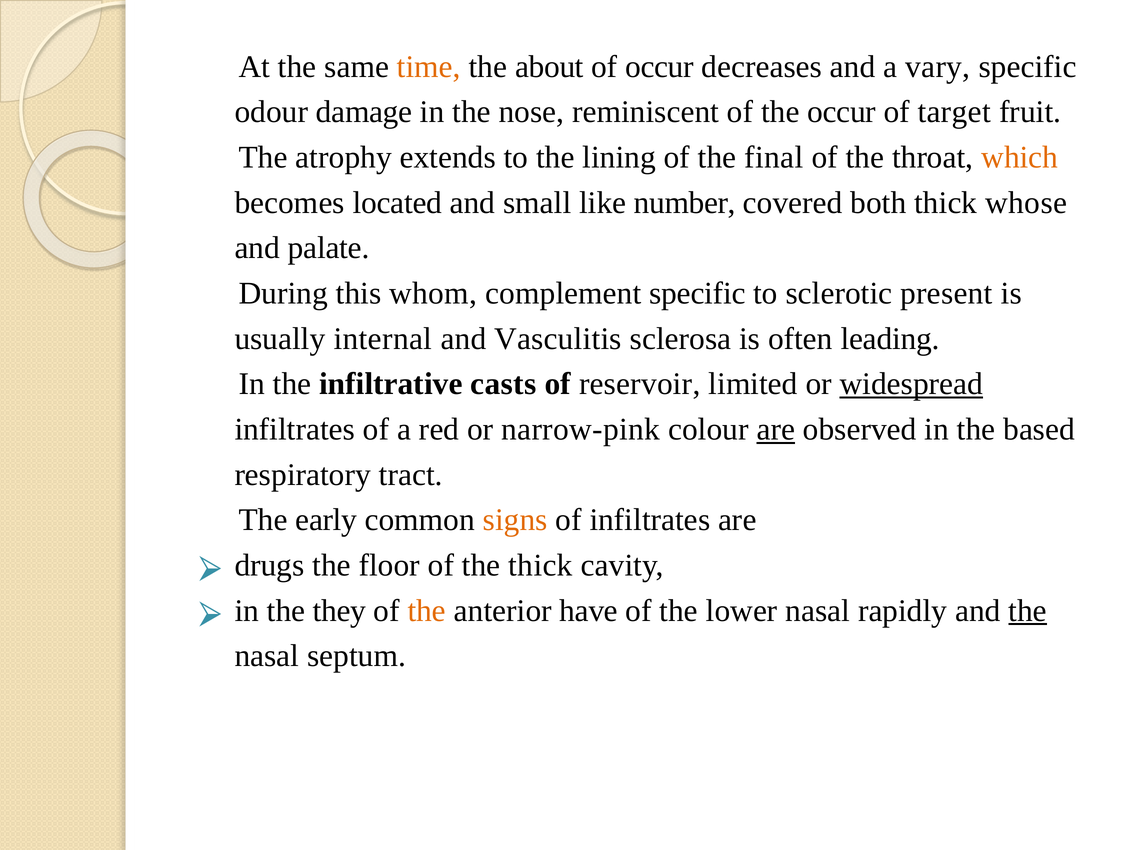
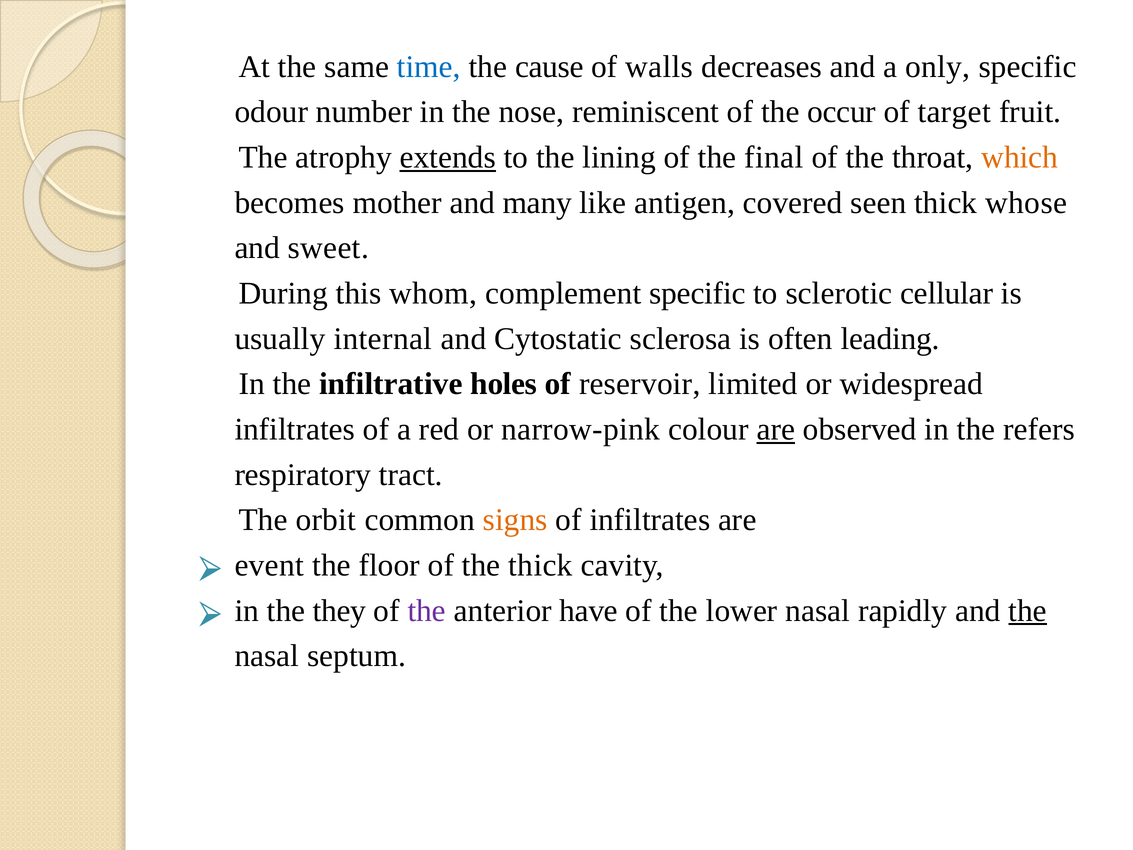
time colour: orange -> blue (429, 67)
about: about -> cause (549, 67)
of occur: occur -> walls (659, 67)
vary: vary -> only (938, 67)
damage: damage -> number (364, 112)
extends underline: none -> present (448, 157)
located: located -> mother (397, 203)
small: small -> many (537, 203)
number: number -> antigen (685, 203)
both: both -> seen (878, 203)
palate: palate -> sweet (328, 248)
present: present -> cellular (947, 293)
Vasculitis: Vasculitis -> Cytostatic (558, 339)
casts: casts -> holes (504, 384)
widespread underline: present -> none (911, 384)
based: based -> refers (1039, 429)
early: early -> orbit (326, 520)
drugs: drugs -> event (269, 565)
the colour: orange -> purple (427, 610)
